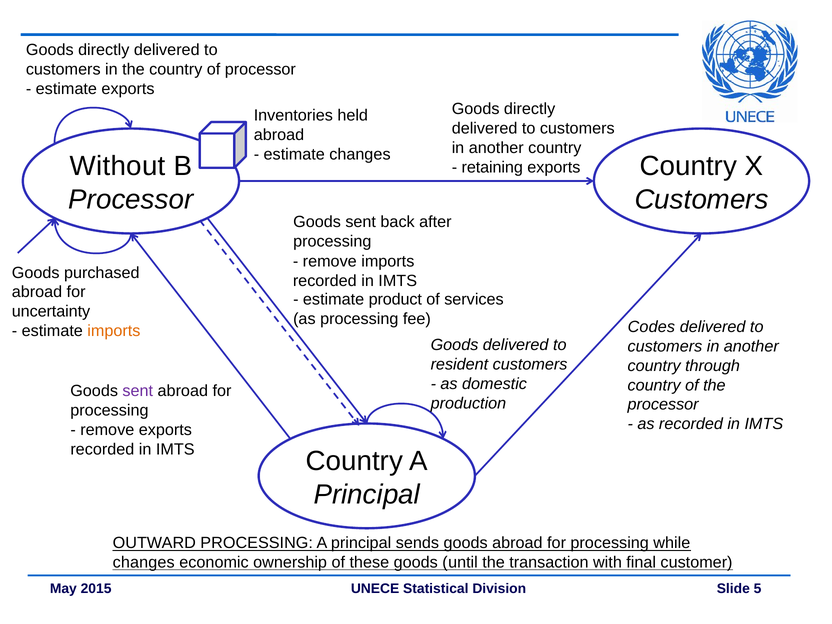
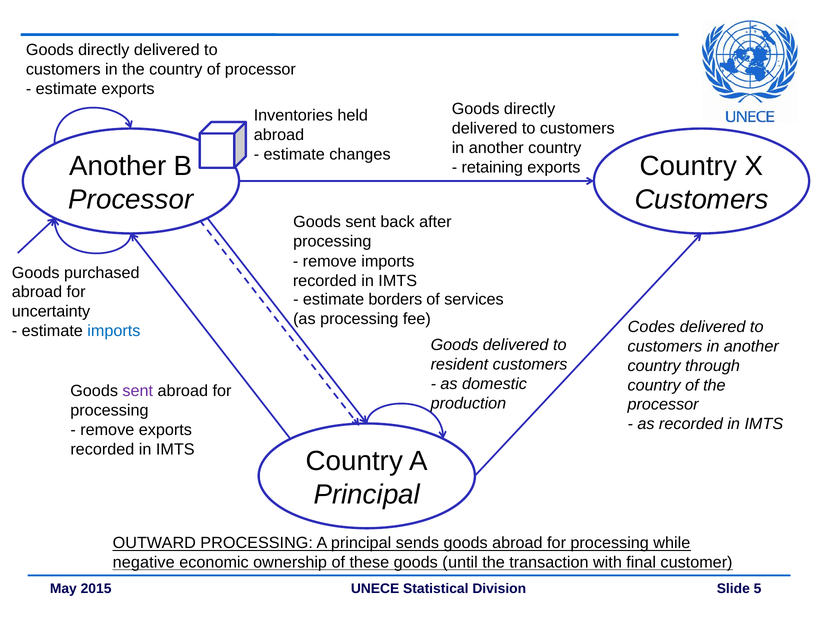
Without: Without -> Another (118, 166)
product: product -> borders (395, 300)
imports colour: orange -> blue (114, 331)
changes: changes -> negative (144, 563)
